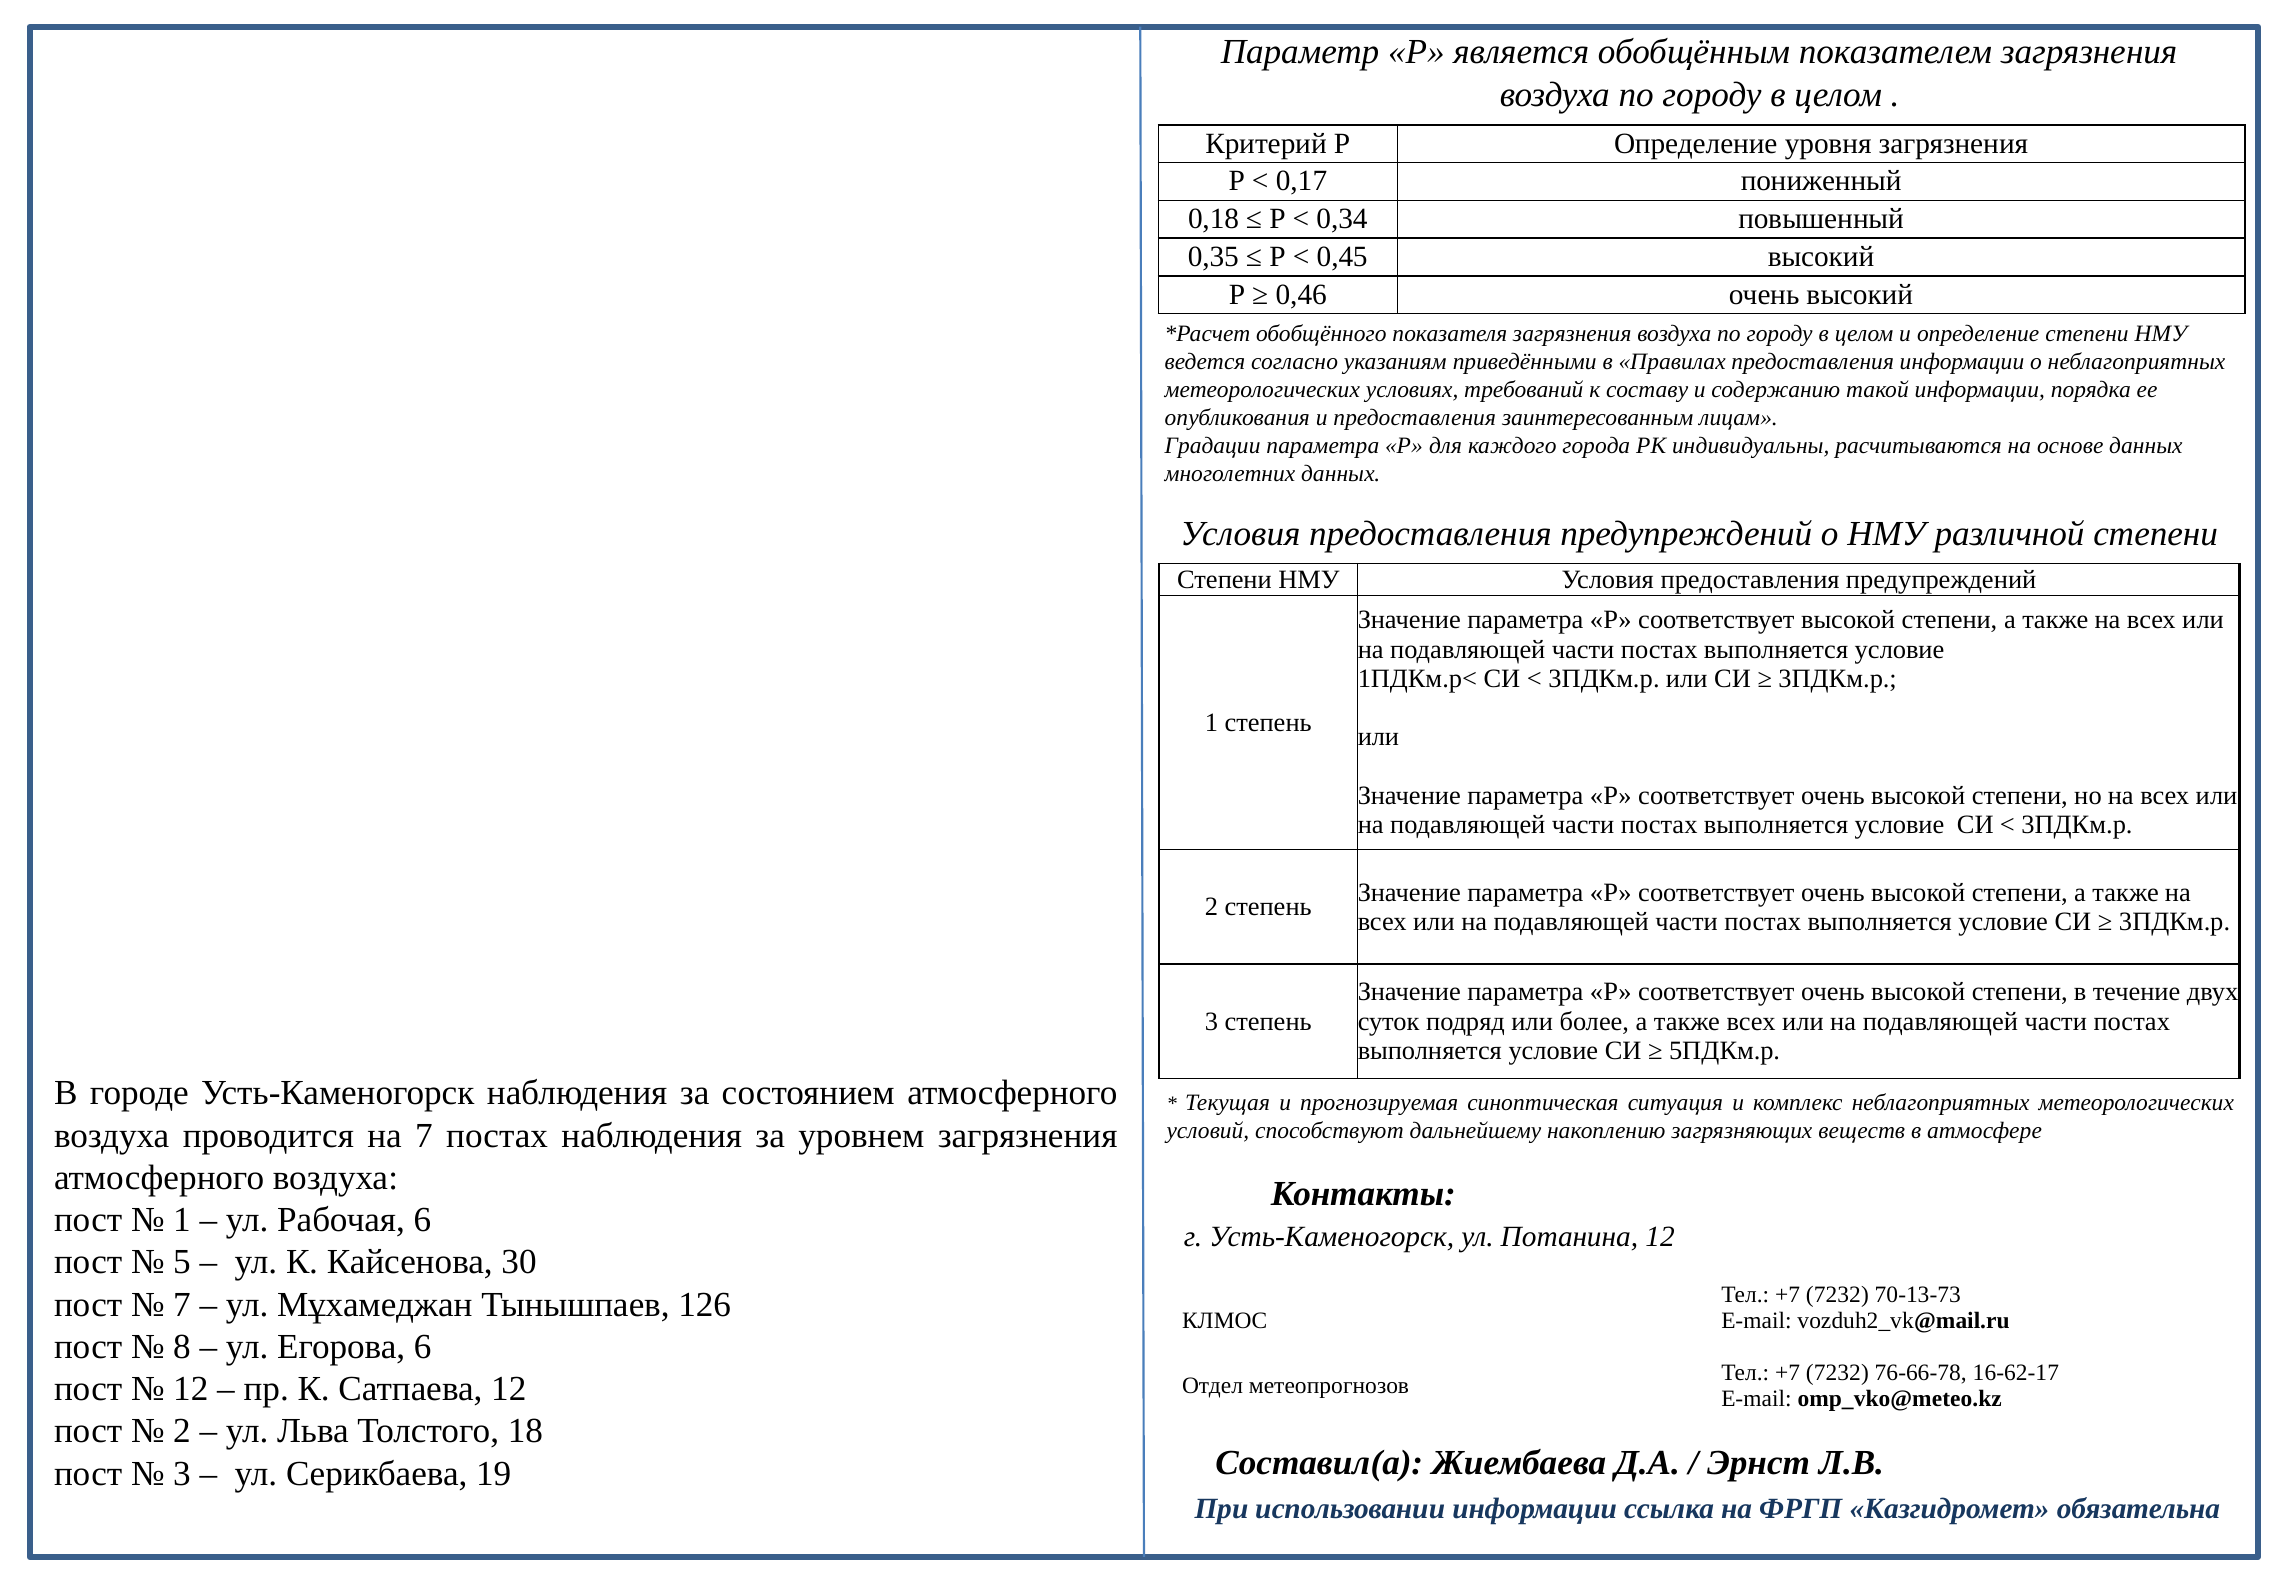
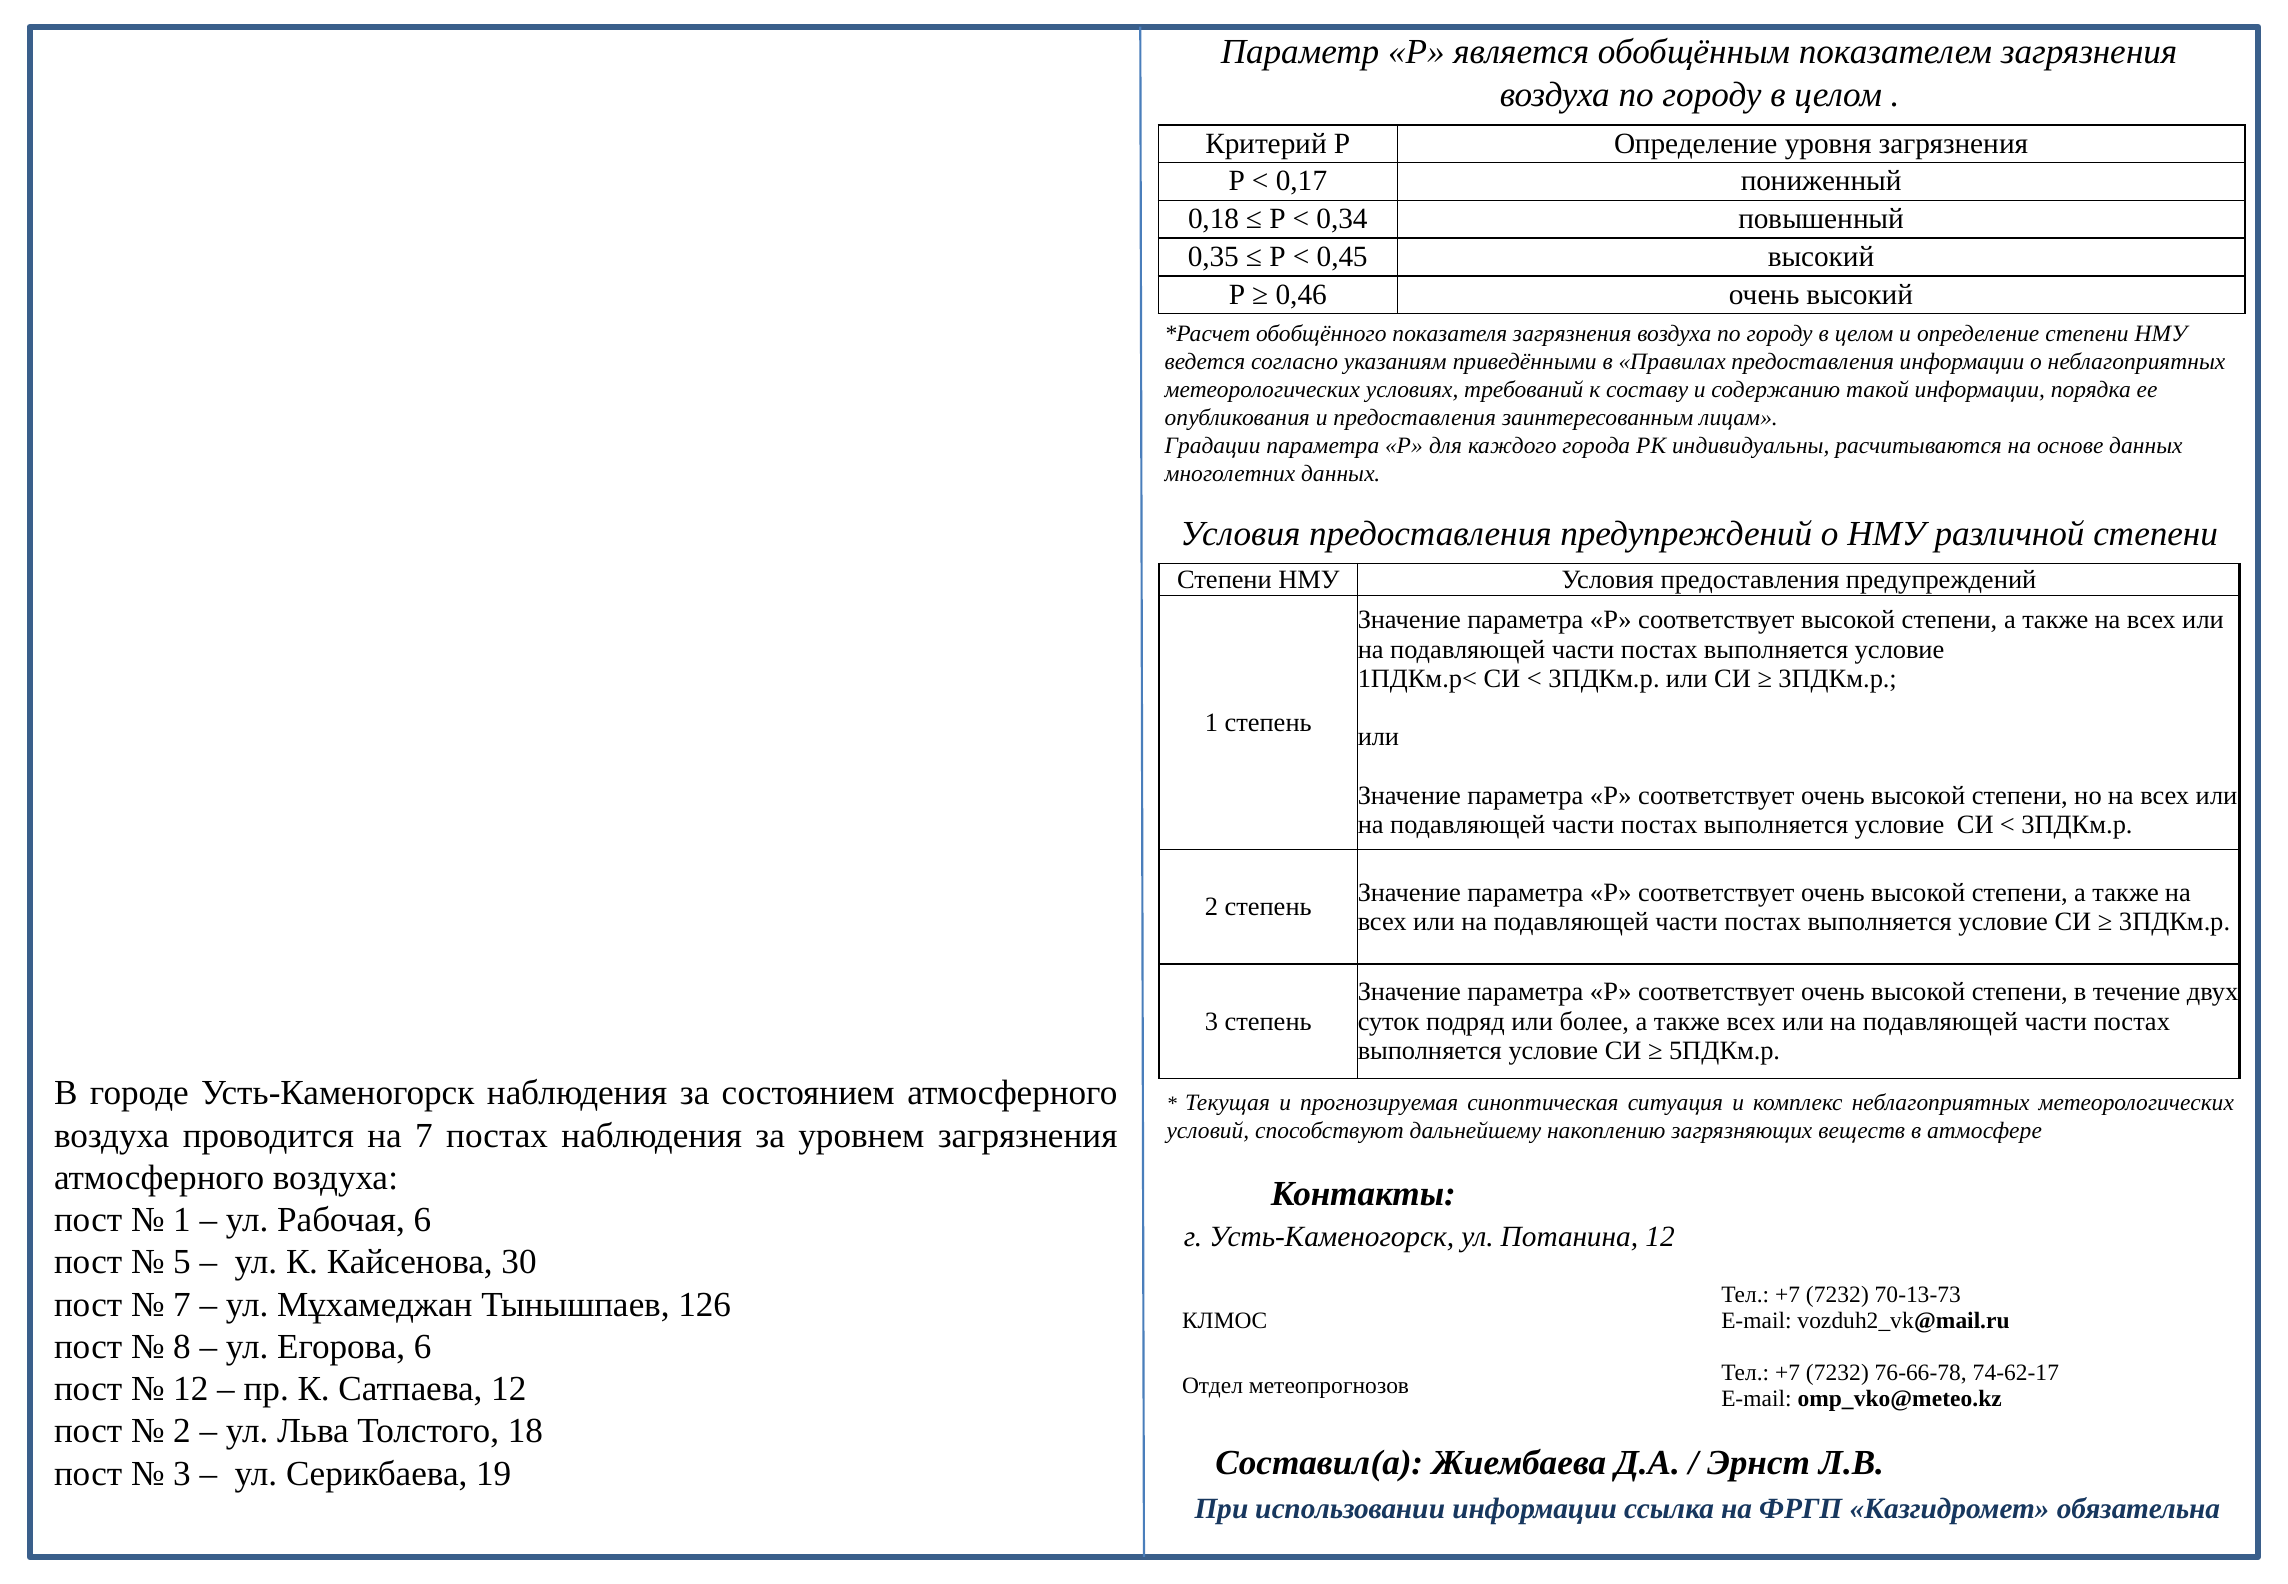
16-62-17: 16-62-17 -> 74-62-17 (2016, 1373)
